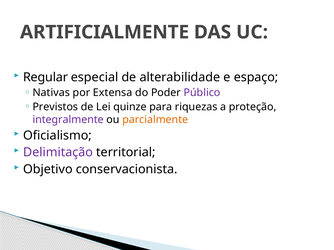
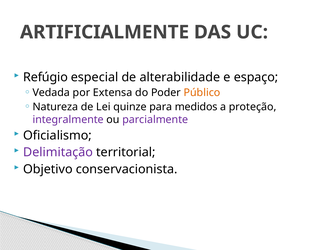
Regular: Regular -> Refúgio (46, 77)
Nativas: Nativas -> Vedada (51, 93)
Público colour: purple -> orange (202, 93)
Previstos: Previstos -> Natureza (55, 107)
riquezas: riquezas -> medidos (196, 107)
parcialmente colour: orange -> purple (155, 120)
